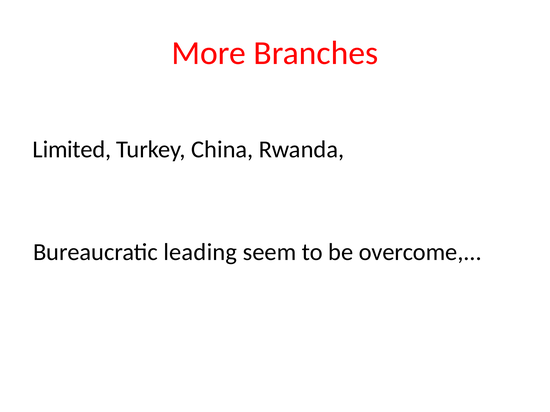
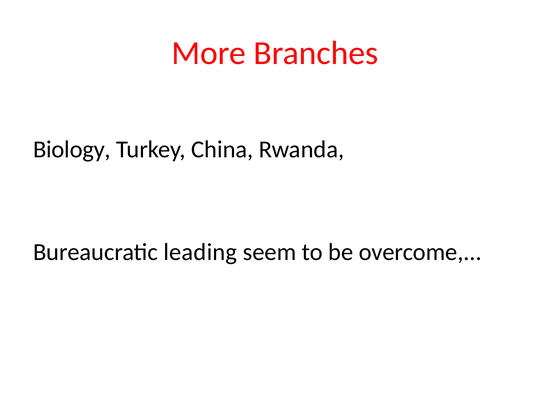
Limited: Limited -> Biology (72, 150)
